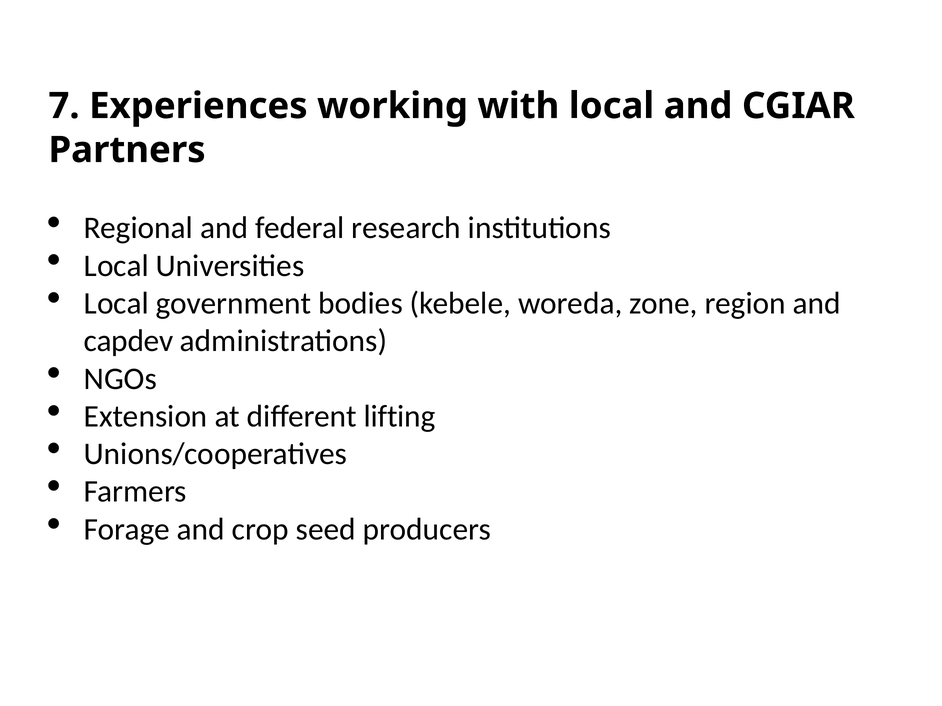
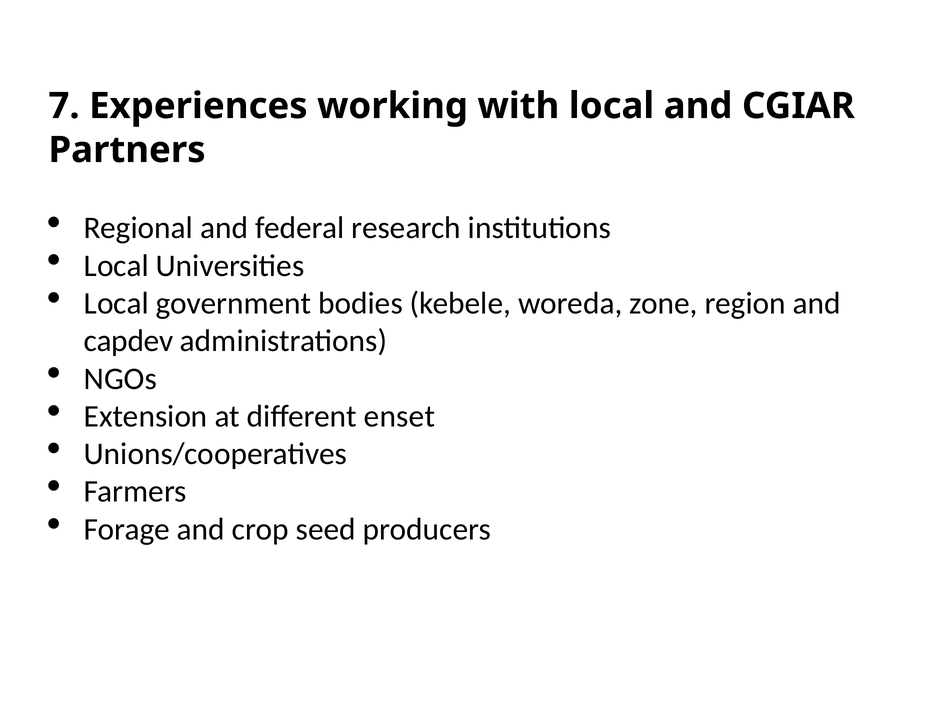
lifting: lifting -> enset (399, 417)
